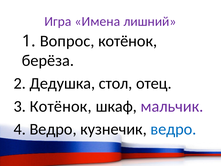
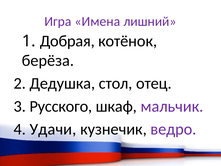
Вопрос: Вопрос -> Добрая (67, 41)
3 Котёнок: Котёнок -> Русского (61, 106)
4 Ведро: Ведро -> Удачи (53, 129)
ведро colour: blue -> purple (173, 129)
